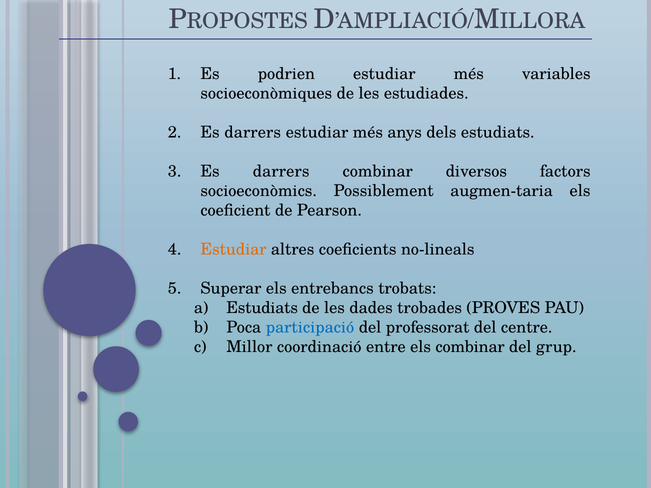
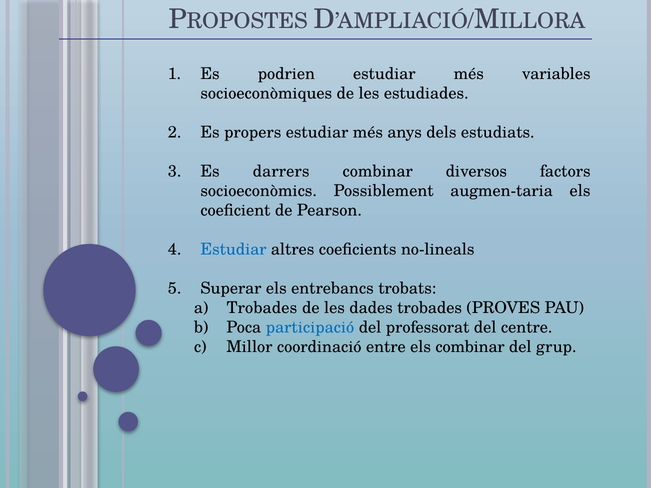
darrers: darrers -> propers (253, 132)
Estudiar colour: orange -> blue (233, 249)
Estudiats: Estudiats -> Trobades (262, 308)
